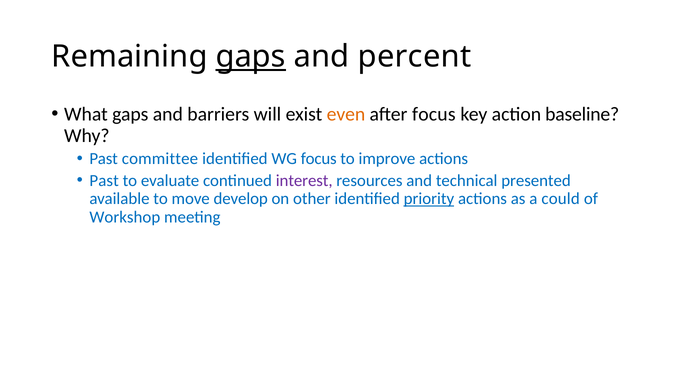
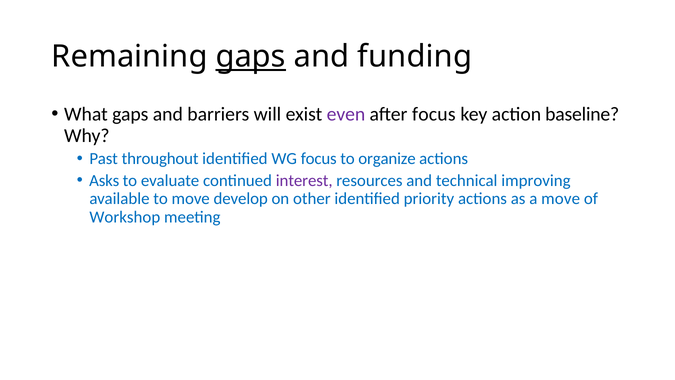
percent: percent -> funding (415, 57)
even colour: orange -> purple (346, 114)
committee: committee -> throughout (160, 159)
improve: improve -> organize (387, 159)
Past: Past -> Asks (104, 180)
presented: presented -> improving (536, 180)
priority underline: present -> none (429, 199)
a could: could -> move (561, 199)
